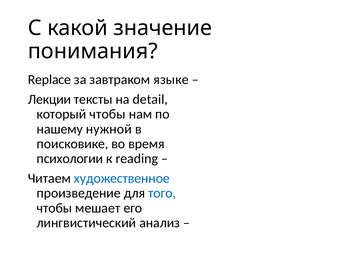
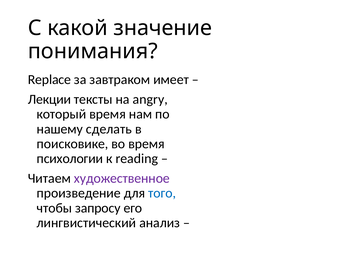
языке: языке -> имеет (171, 80)
detail: detail -> angry (150, 100)
который чтобы: чтобы -> время (108, 114)
нужной: нужной -> сделать (109, 129)
художественное colour: blue -> purple (122, 179)
мешает: мешает -> запросу (98, 208)
